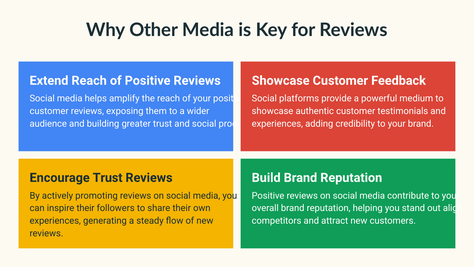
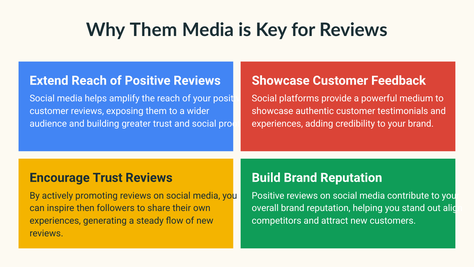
Why Other: Other -> Them (154, 30)
inspire their: their -> then (86, 208)
